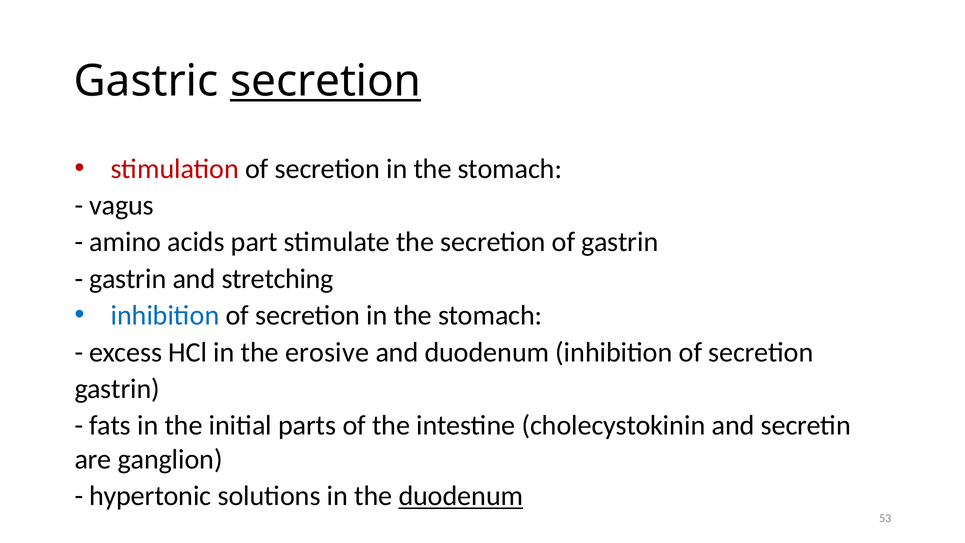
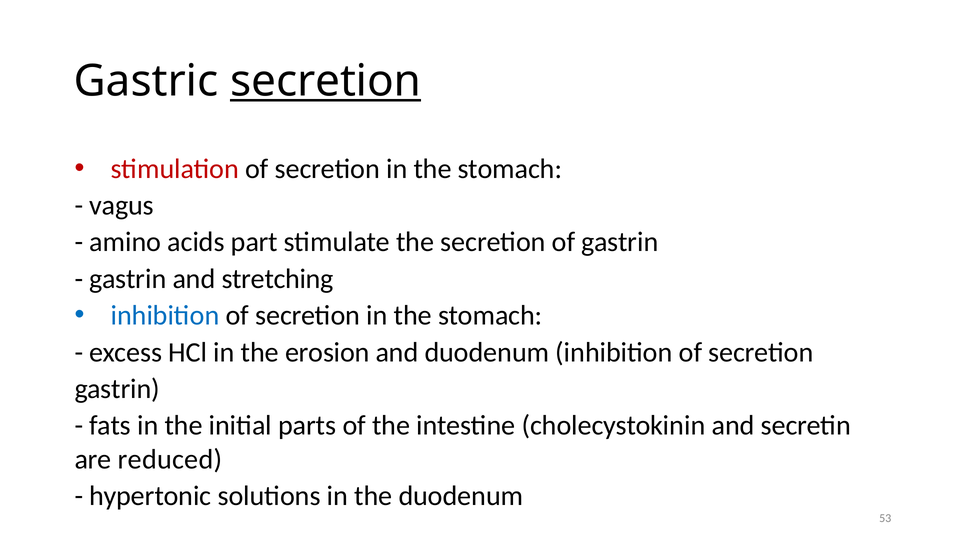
erosive: erosive -> erosion (327, 352)
ganglion: ganglion -> reduced (170, 459)
duodenum underline: present -> none (461, 496)
